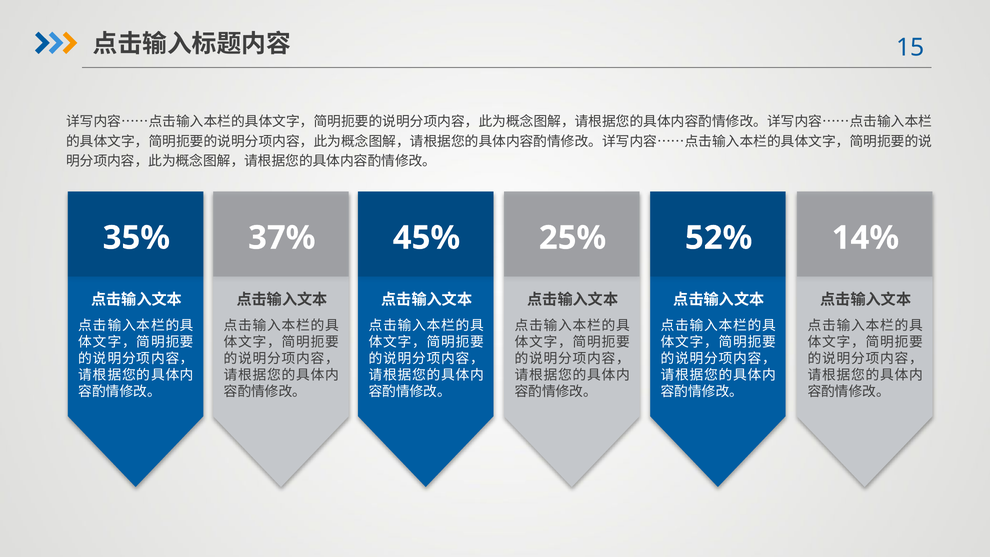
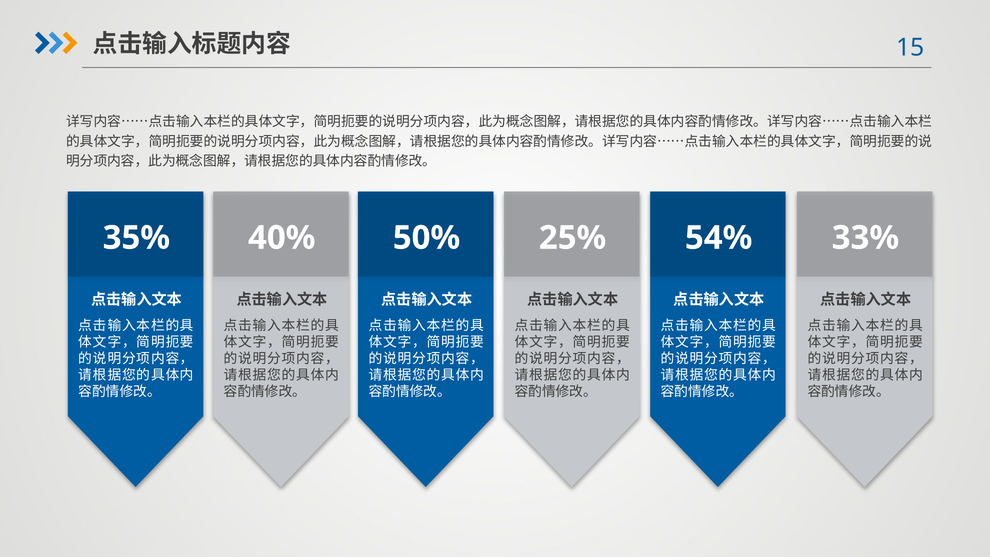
37%: 37% -> 40% (282, 238)
45%: 45% -> 50% (426, 238)
52%: 52% -> 54% (719, 238)
14%: 14% -> 33% (865, 238)
